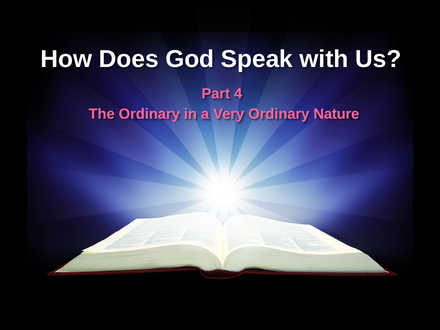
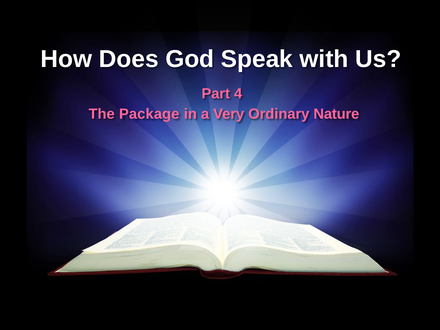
The Ordinary: Ordinary -> Package (149, 114)
